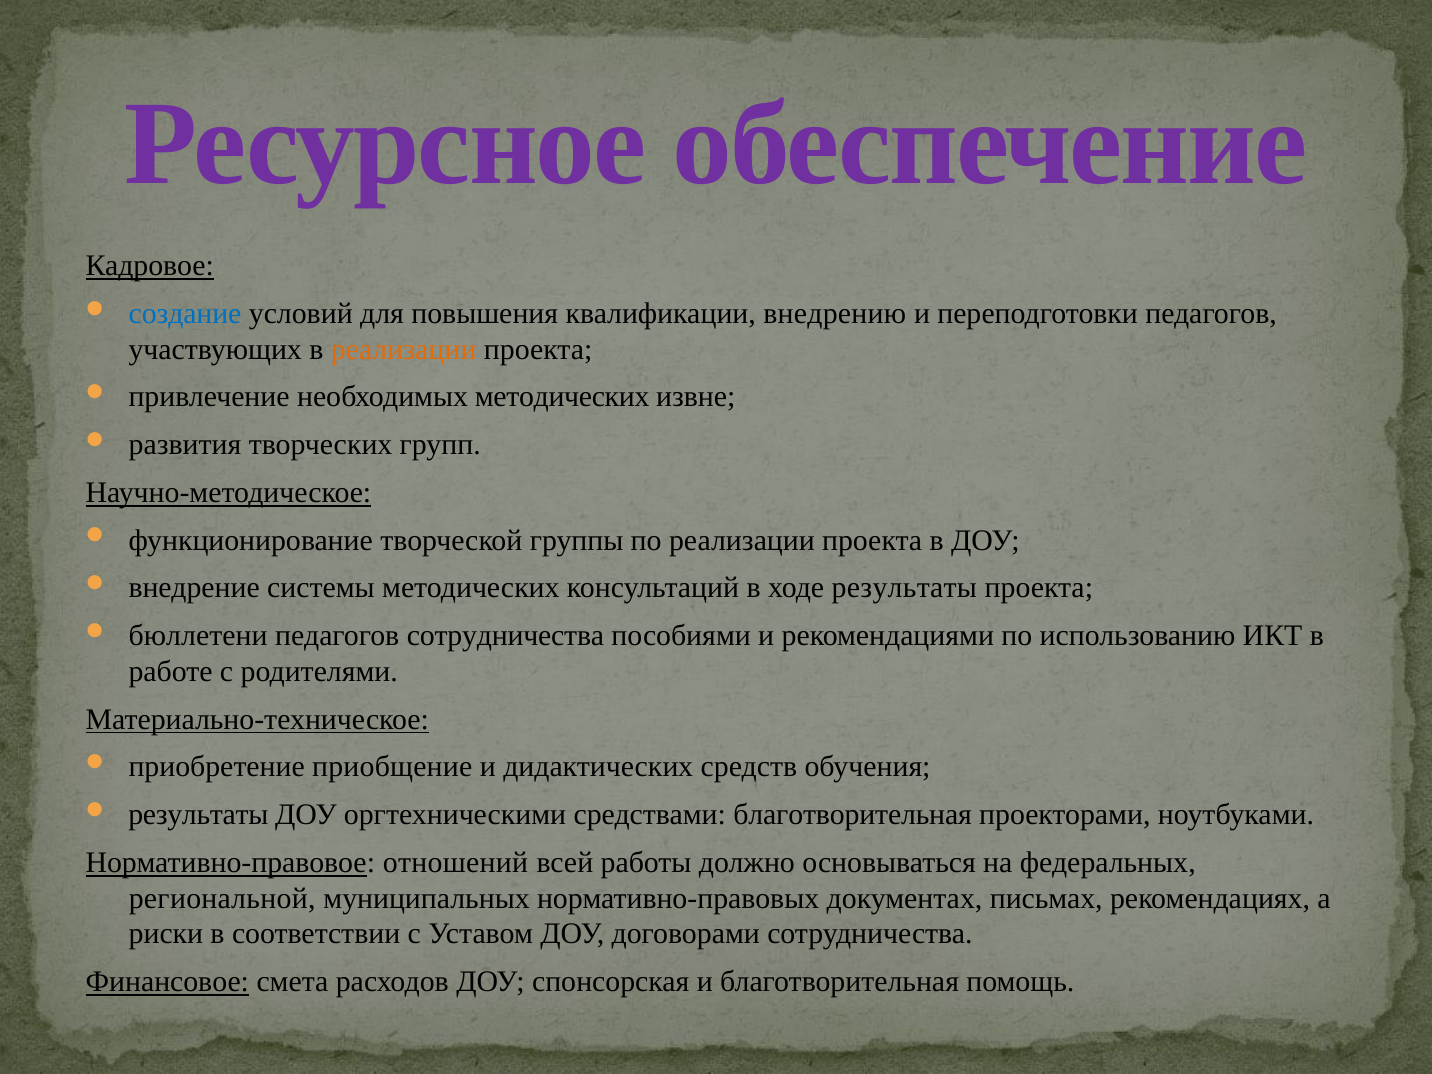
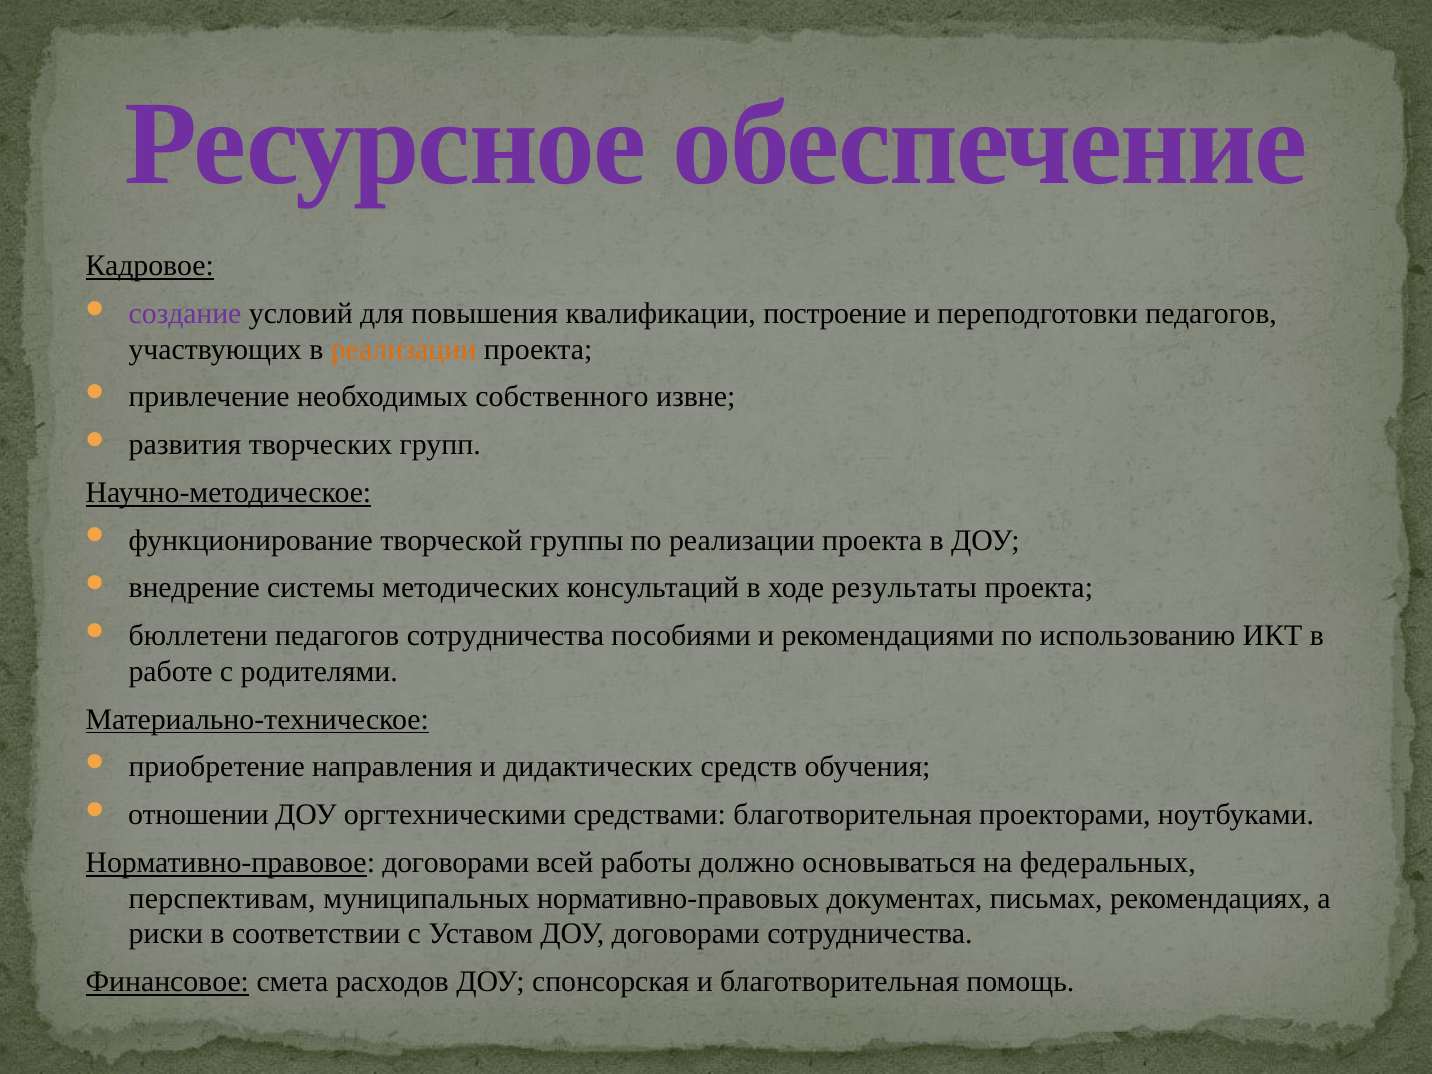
создание colour: blue -> purple (185, 313)
внедрению: внедрению -> построение (835, 313)
необходимых методических: методических -> собственного (562, 397)
приобщение: приобщение -> направления (392, 767)
результаты: результаты -> отношении (198, 815)
Нормативно-правовое отношений: отношений -> договорами (456, 863)
региональной: региональной -> перспективам (222, 898)
